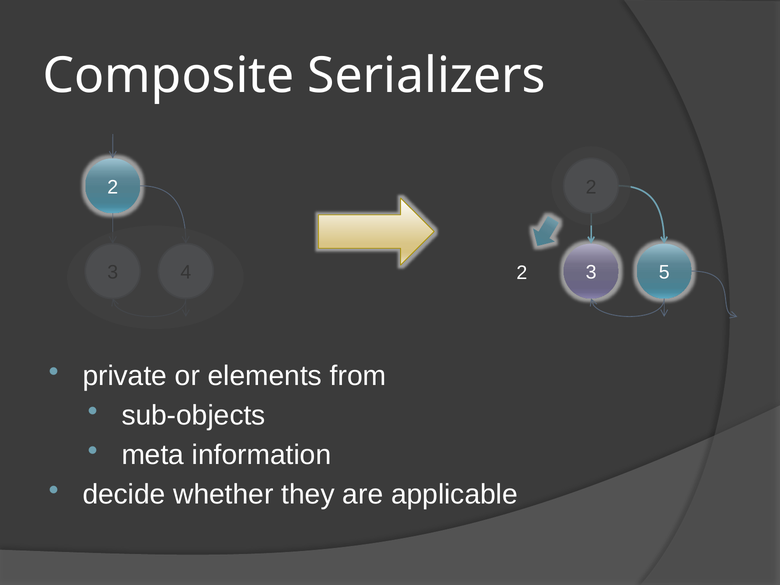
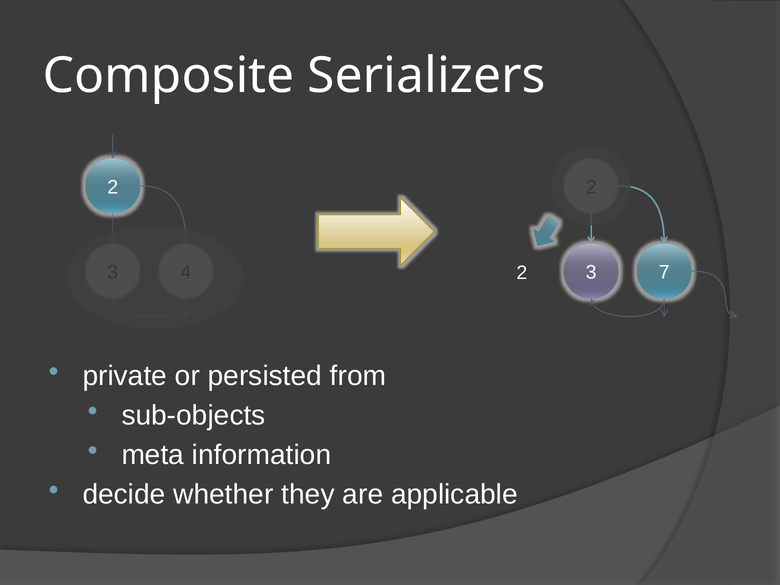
5: 5 -> 7 (664, 272)
elements: elements -> persisted (265, 376)
